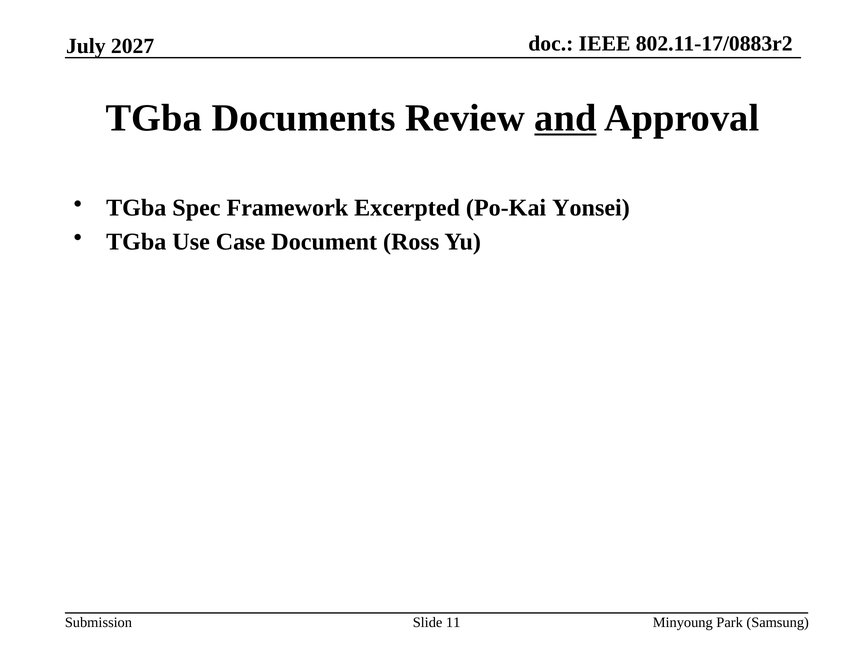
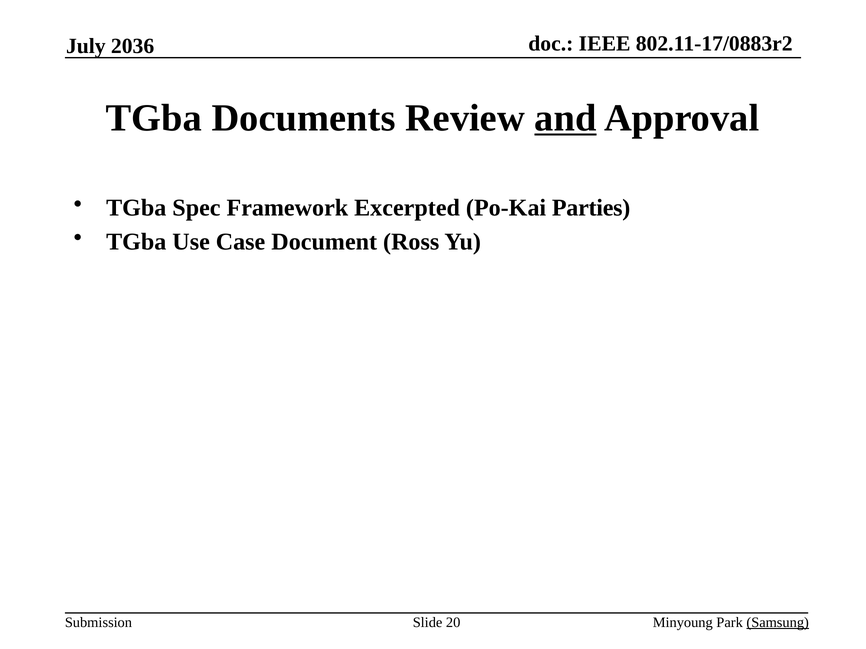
2027: 2027 -> 2036 (133, 46)
Yonsei: Yonsei -> Parties (591, 208)
11: 11 -> 20 (453, 623)
Samsung underline: none -> present (778, 623)
